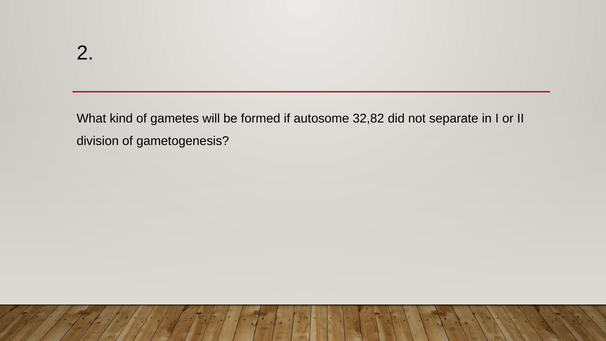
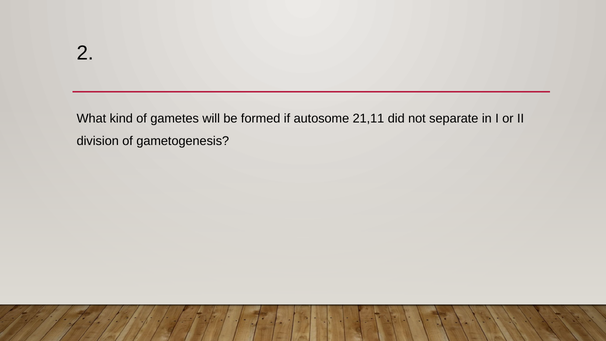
32,82: 32,82 -> 21,11 (368, 118)
